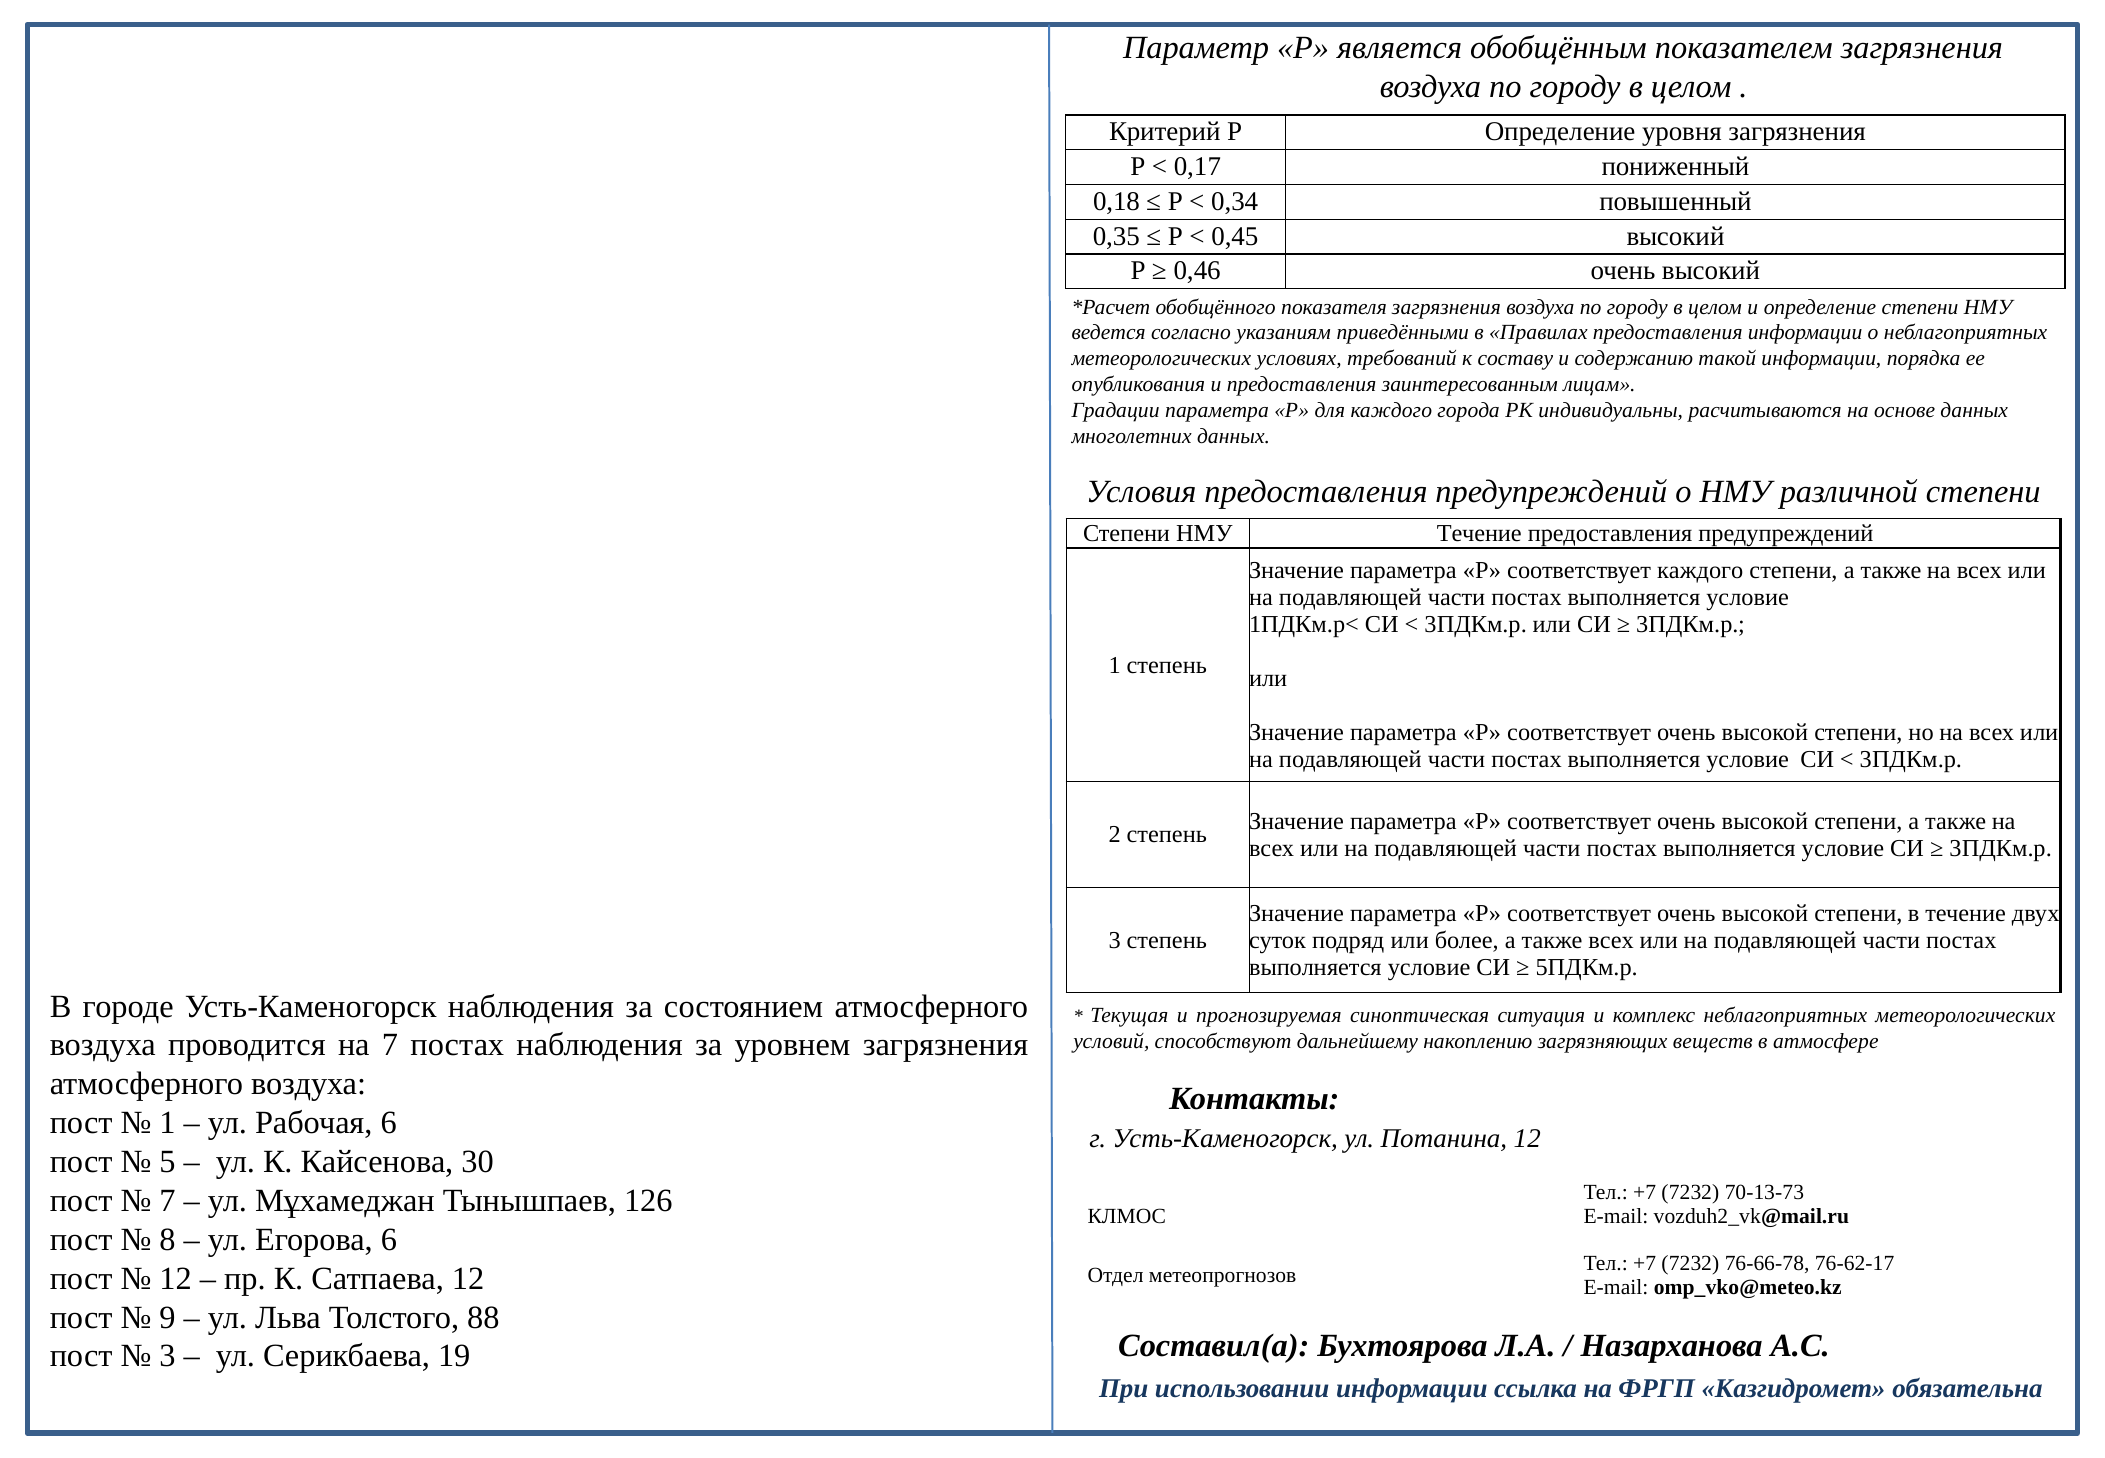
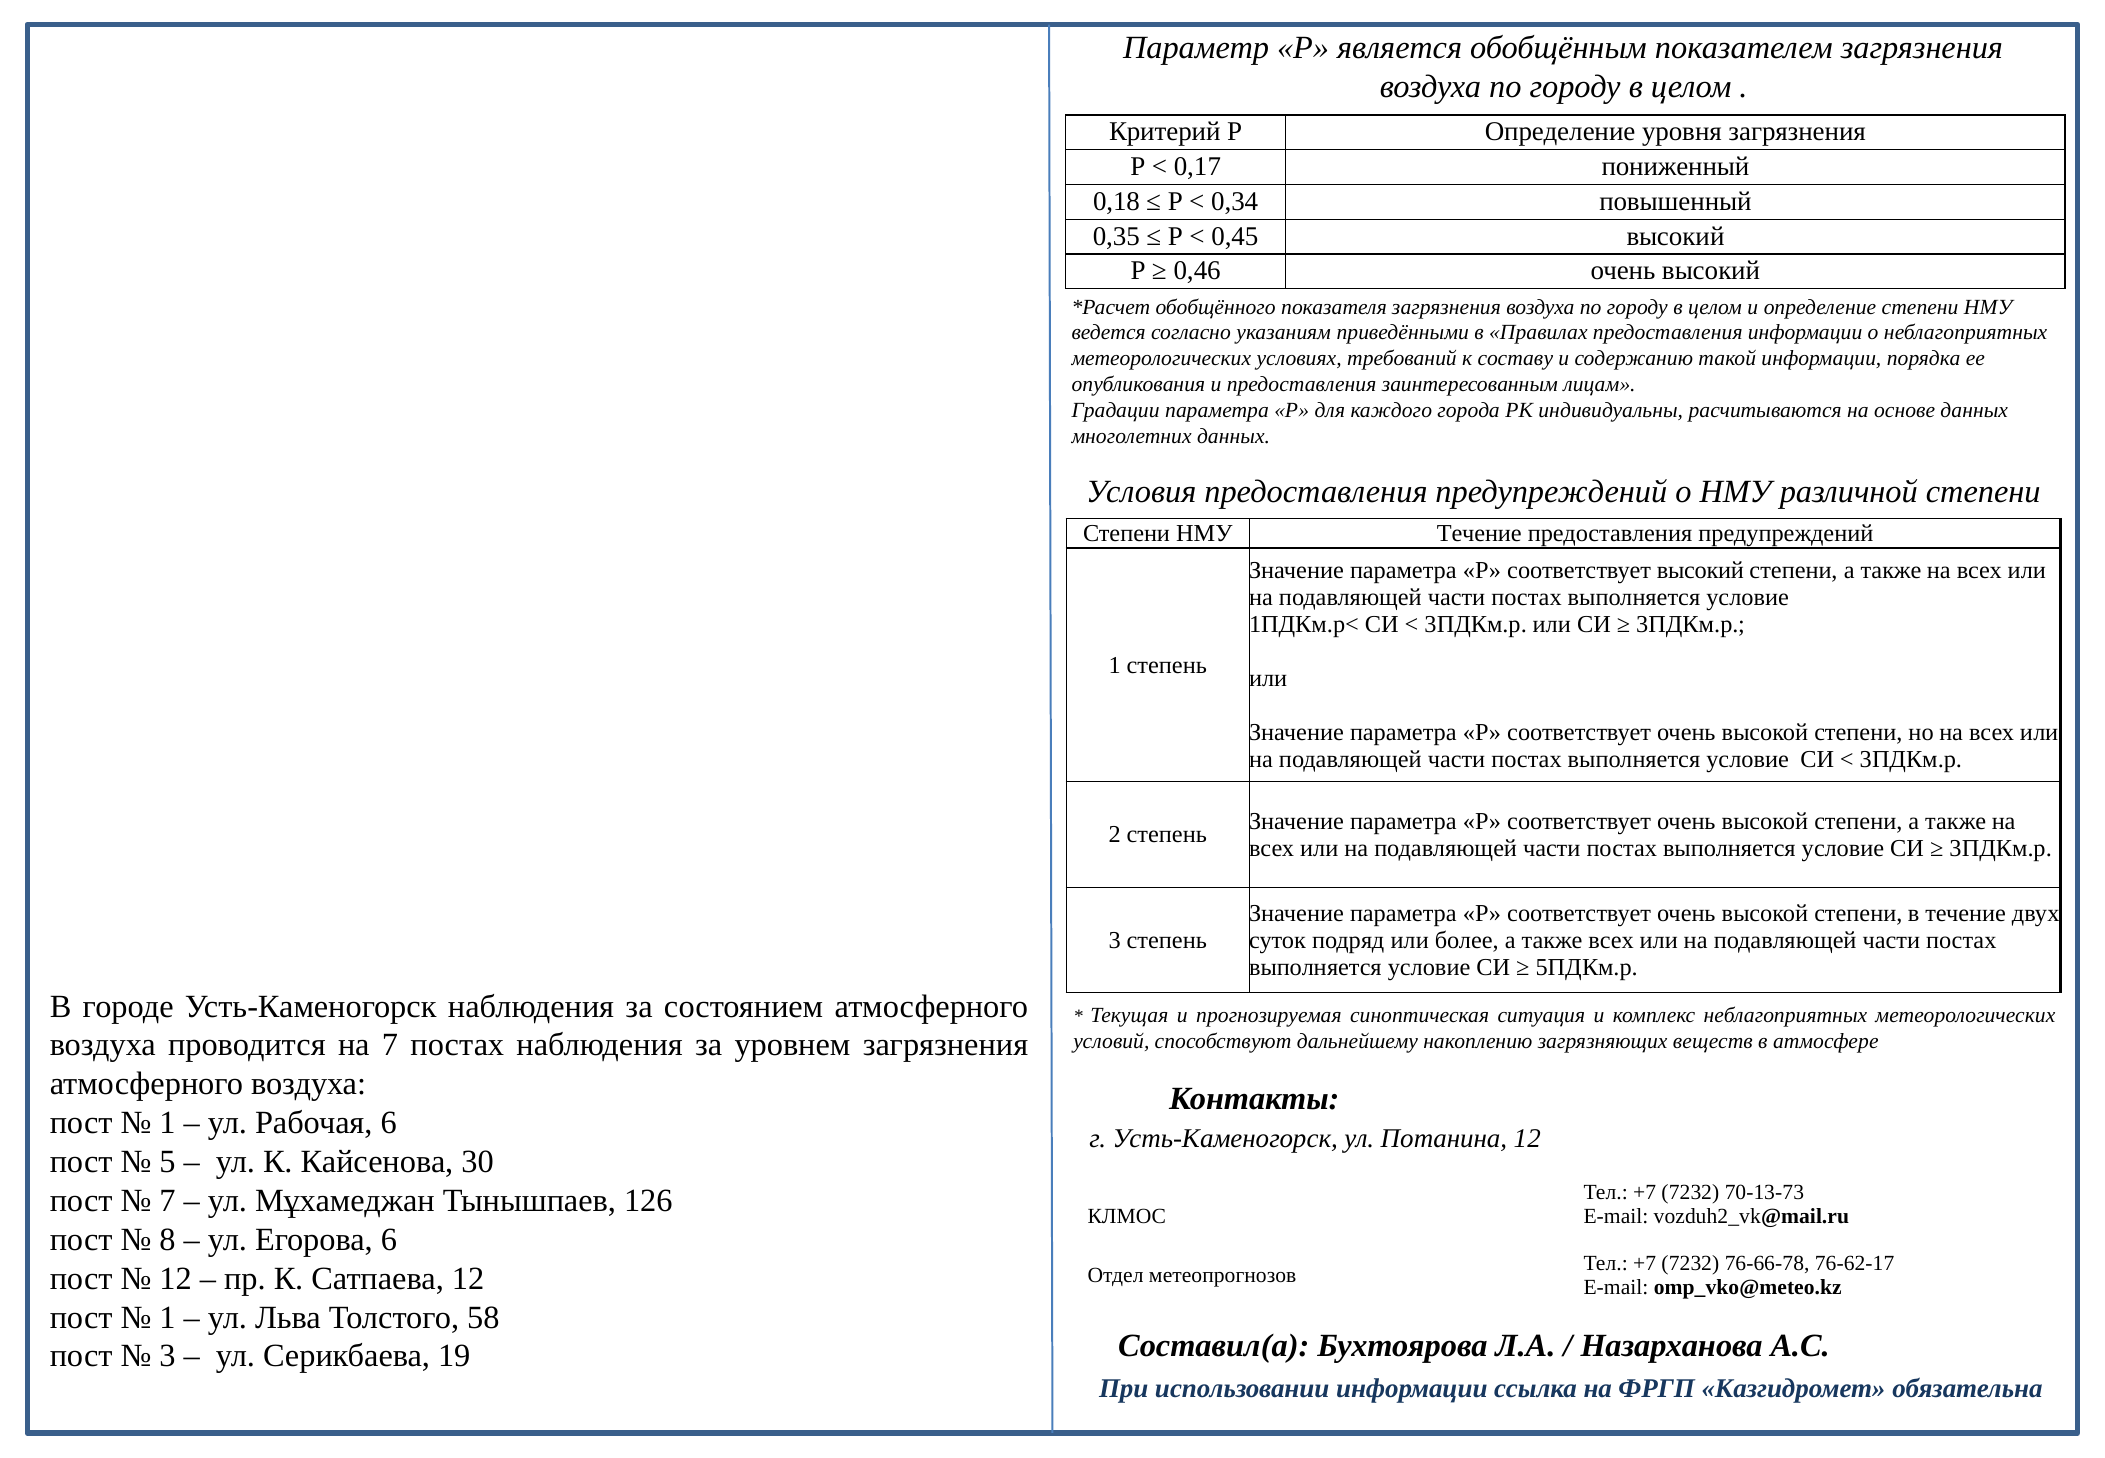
соответствует каждого: каждого -> высокий (1700, 571)
9: 9 -> 1 (167, 1317)
88: 88 -> 58 (483, 1317)
